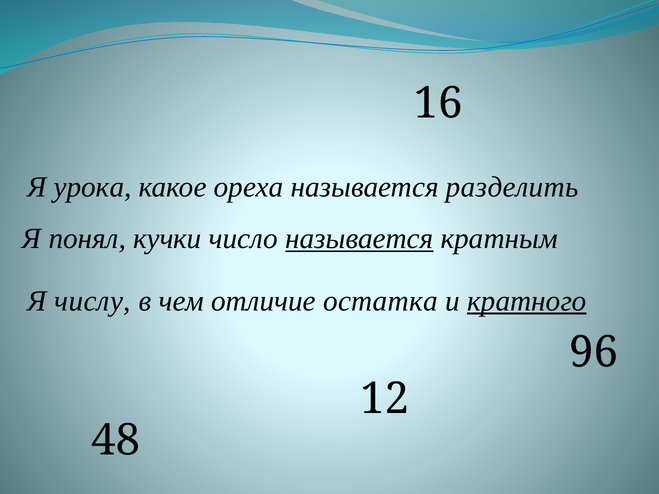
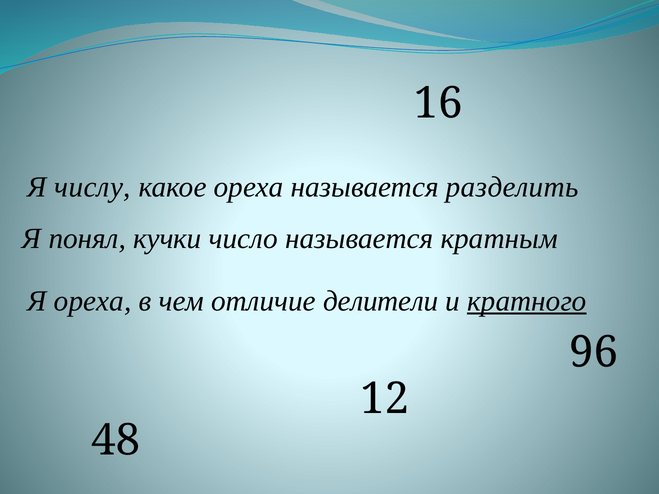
урока: урока -> числу (93, 187)
называется underline: present -> none (359, 239)
Я числу: числу -> ореха (93, 301)
остатка: остатка -> делители (381, 301)
